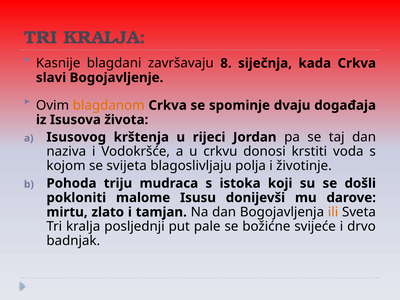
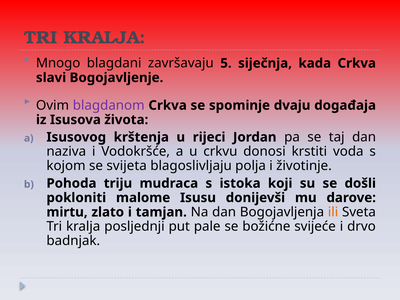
Kasnije: Kasnije -> Mnogo (58, 63)
8: 8 -> 5 (226, 63)
blagdanom colour: orange -> purple (109, 105)
